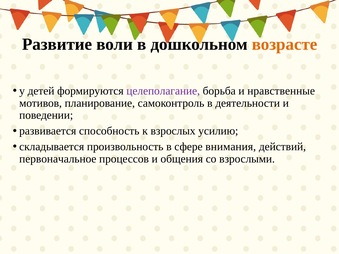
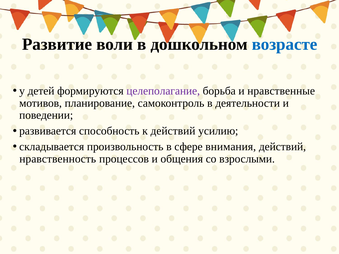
возрасте colour: orange -> blue (285, 44)
к взрослых: взрослых -> действий (173, 131)
первоначальное: первоначальное -> нравственность (58, 159)
